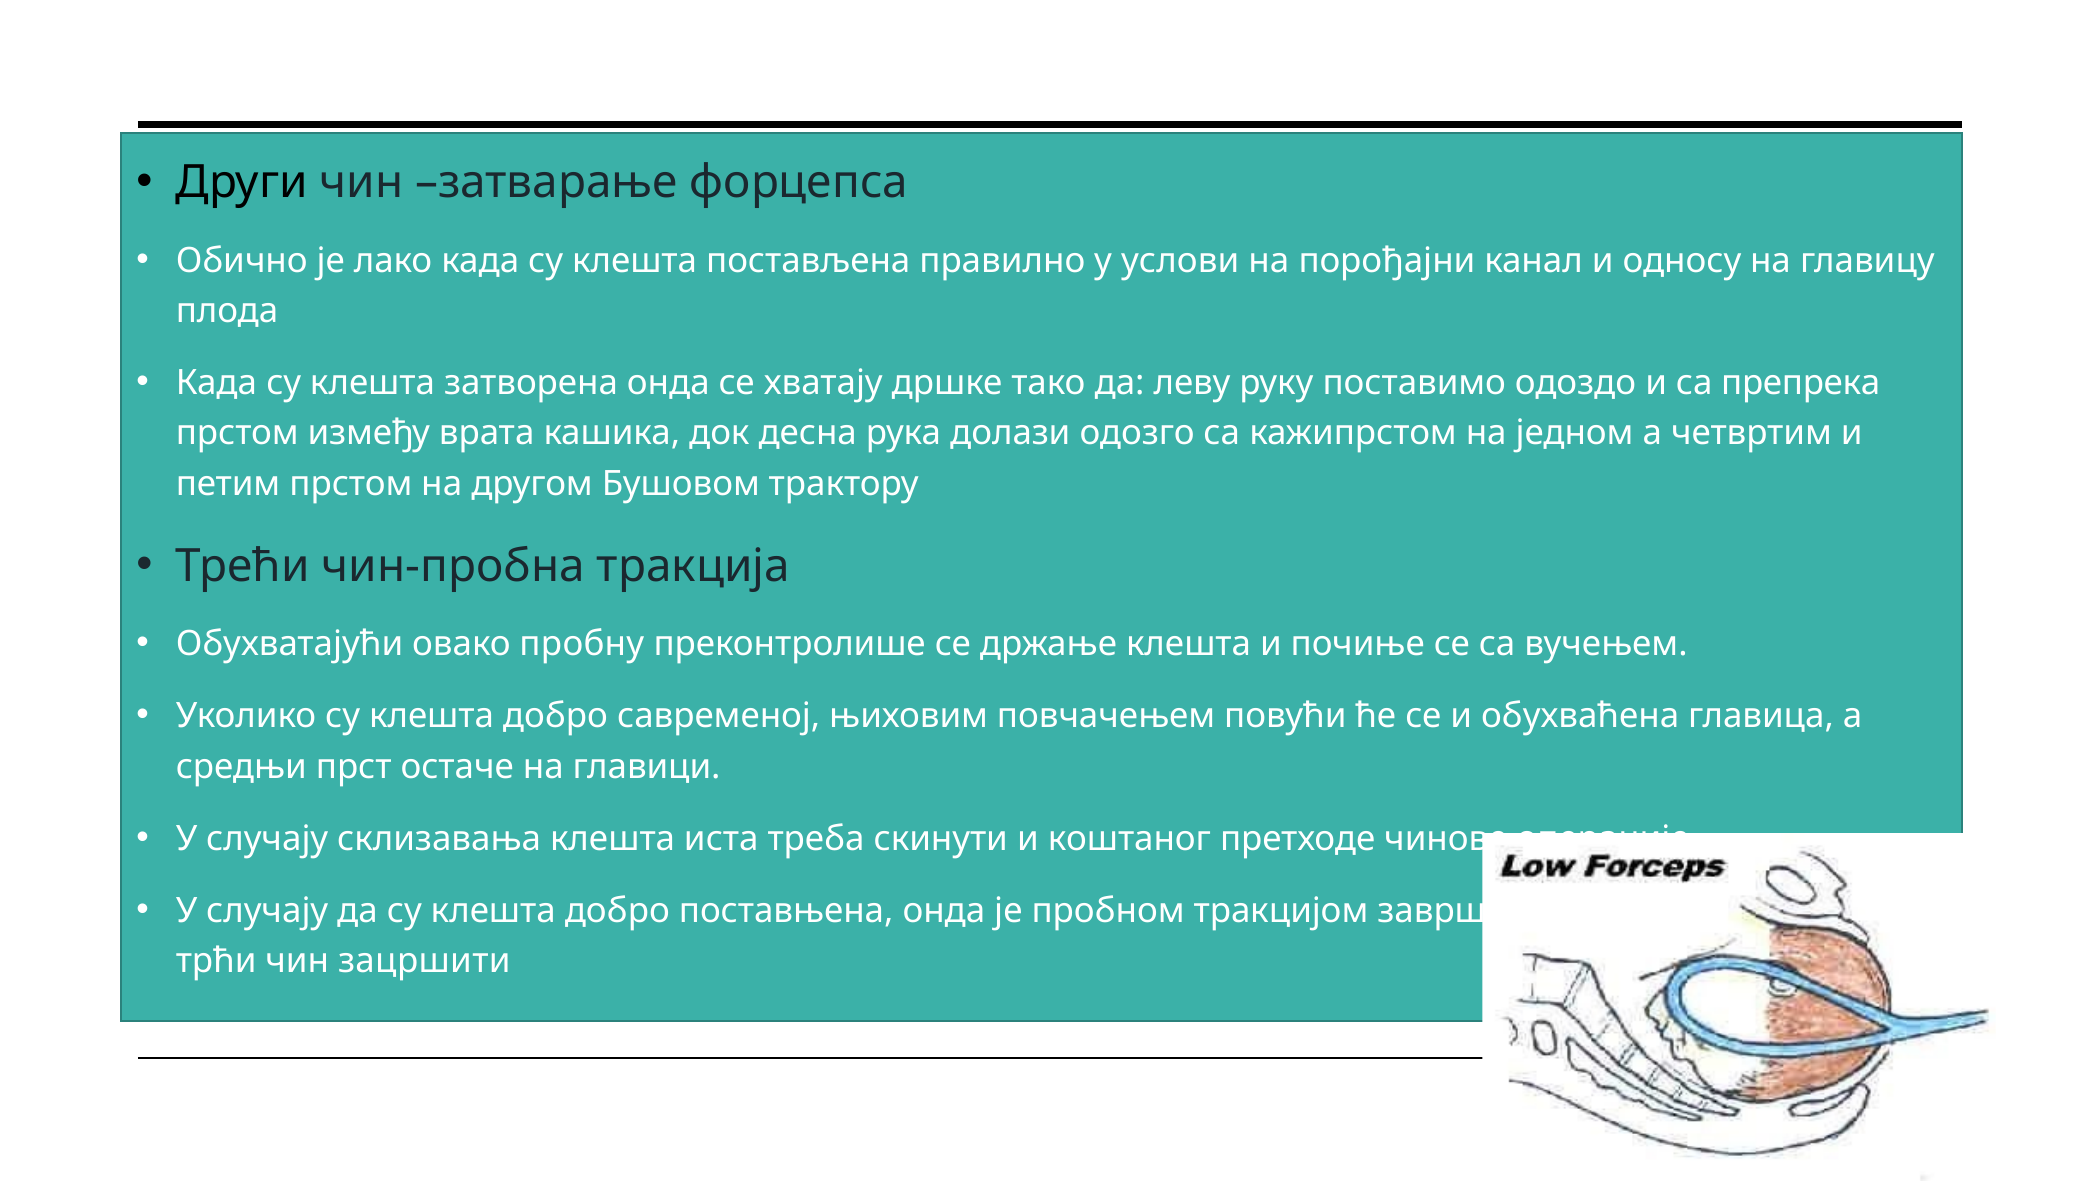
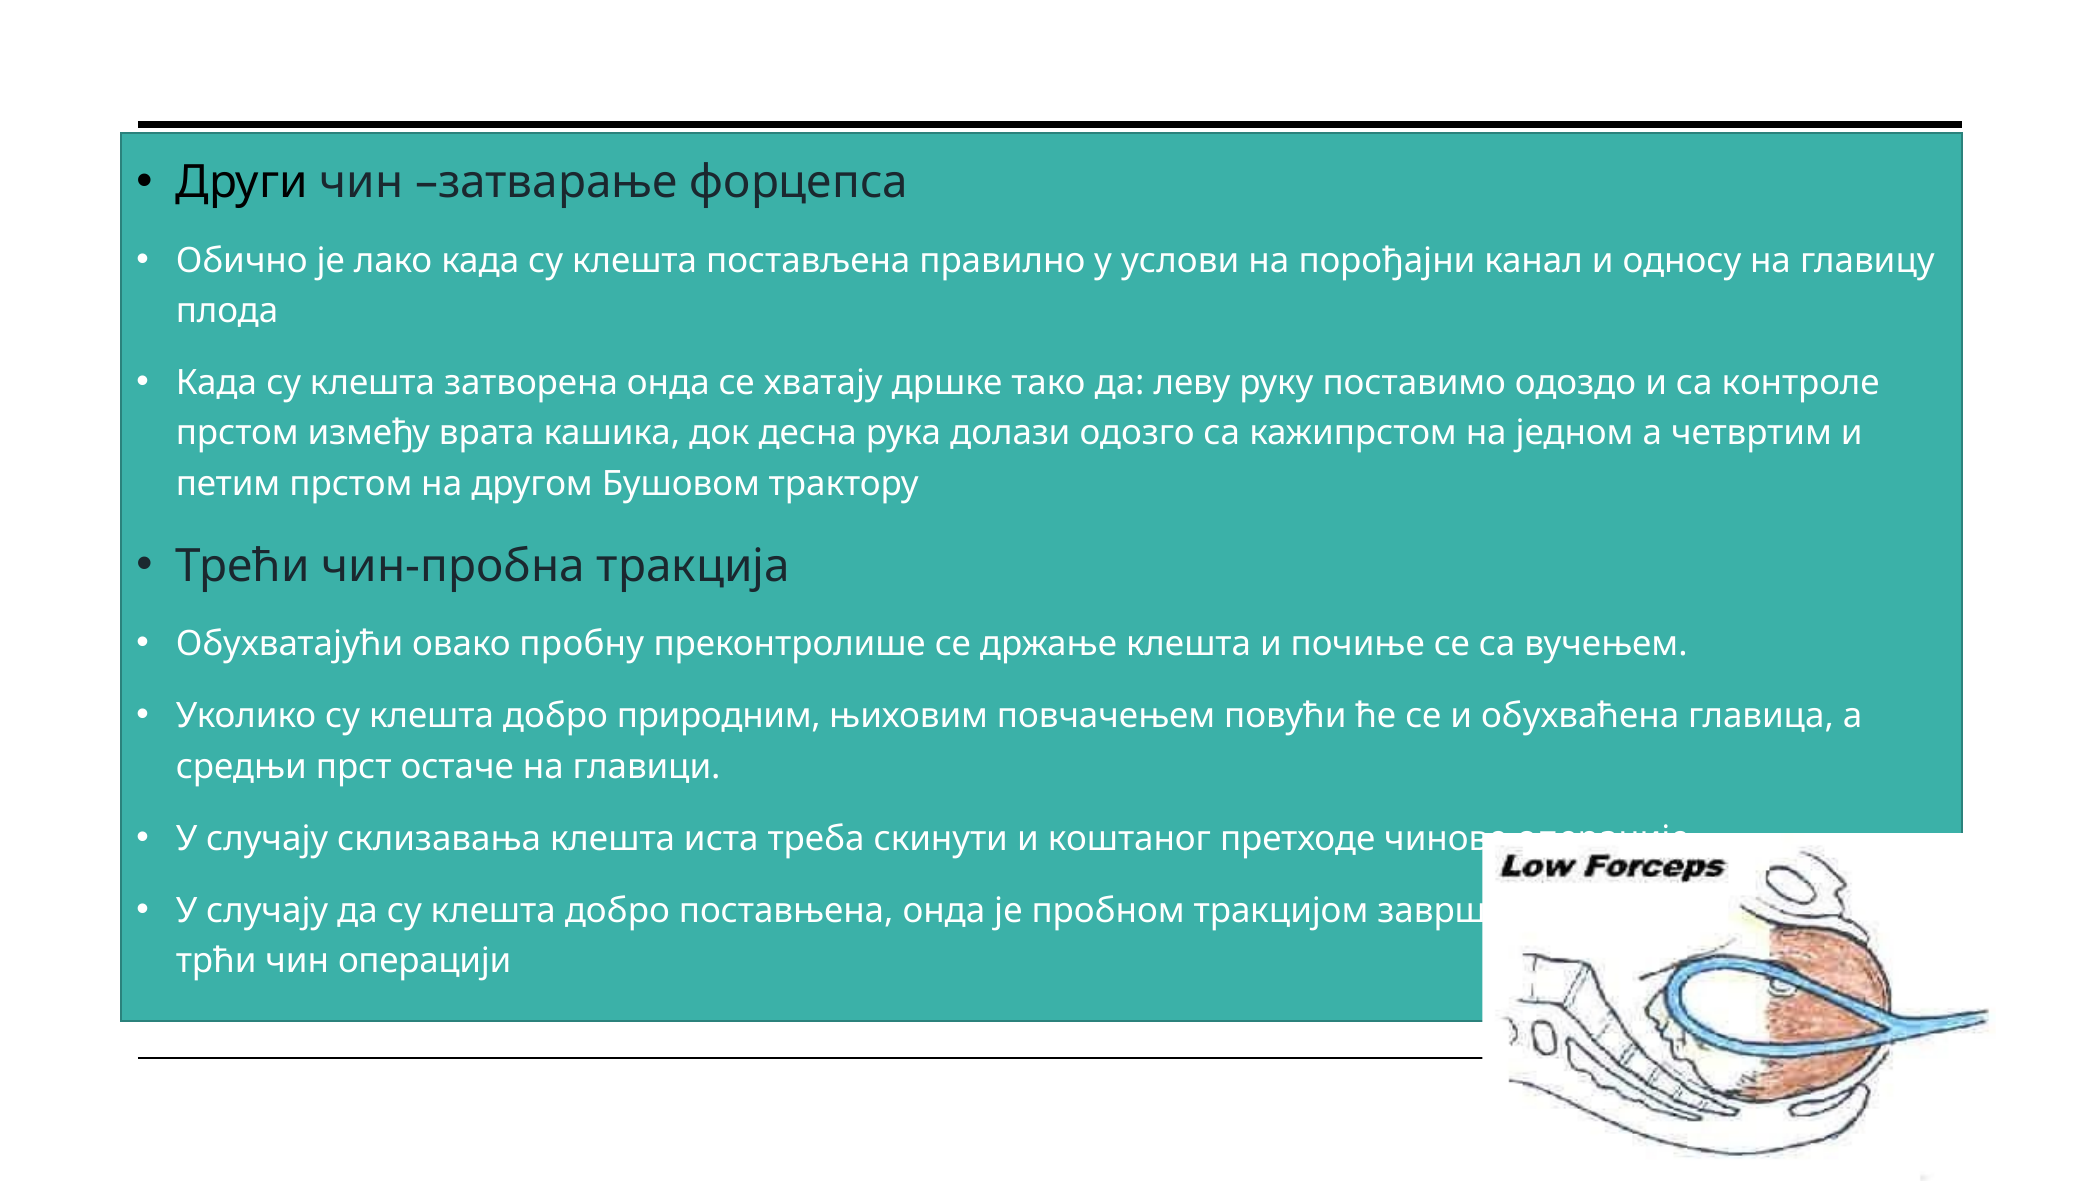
препрека: препрека -> контроле (1801, 383)
савременој: савременој -> природним (719, 716)
зацршити: зацршити -> операцији (425, 961)
